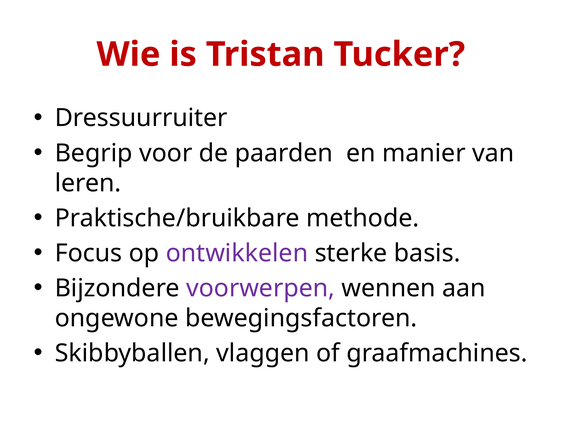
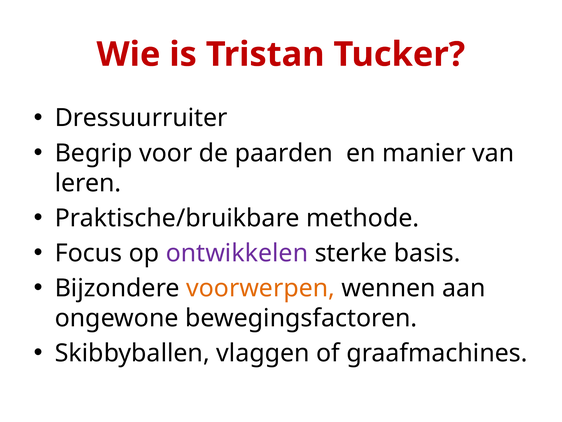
voorwerpen colour: purple -> orange (261, 288)
